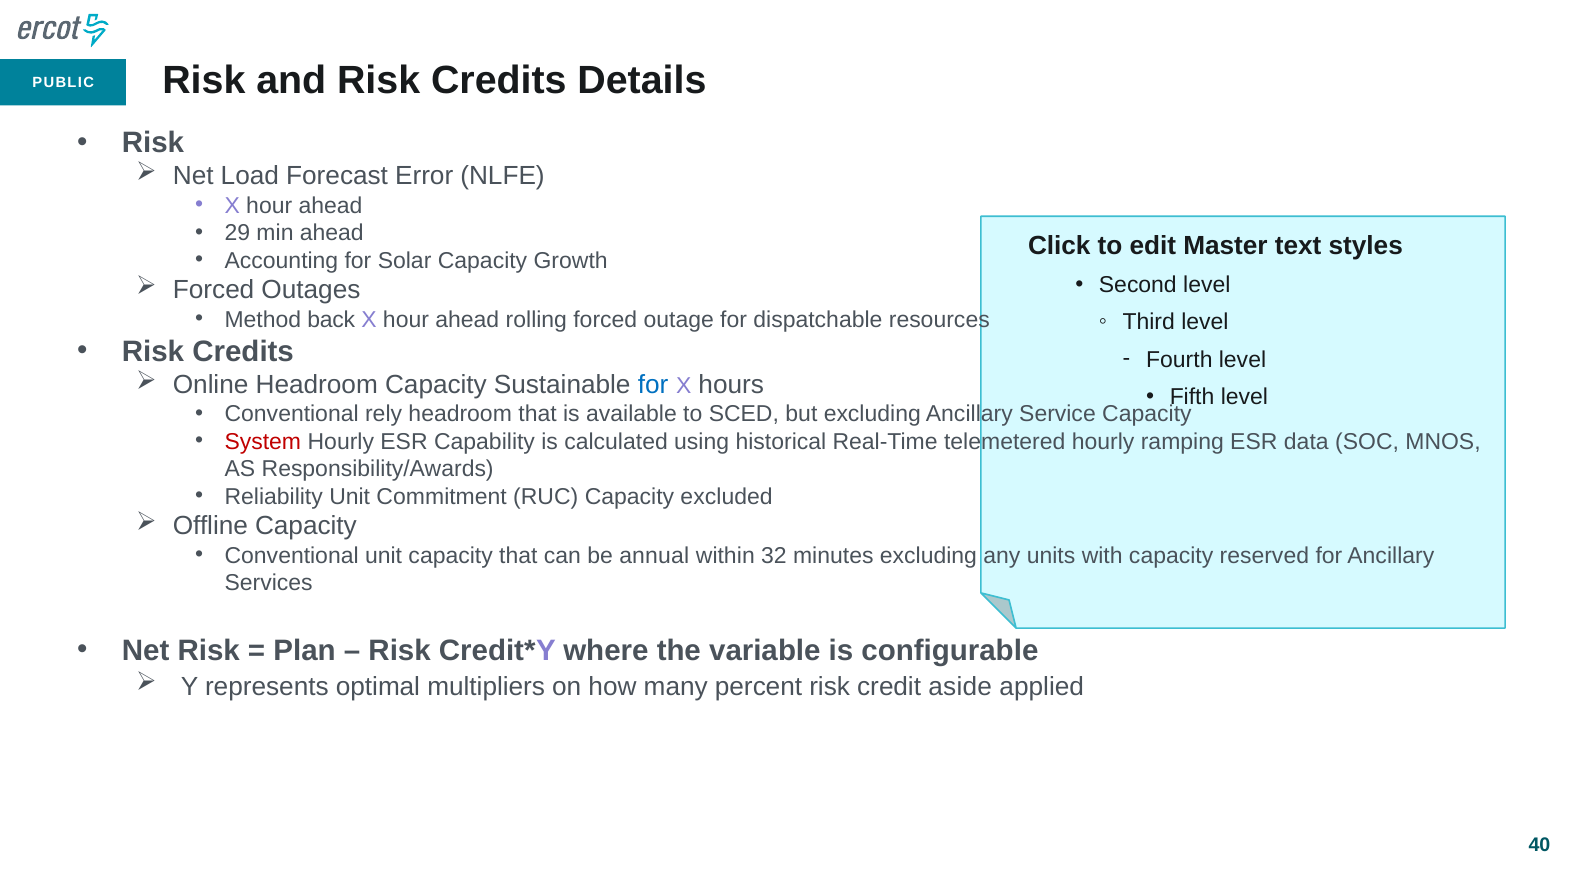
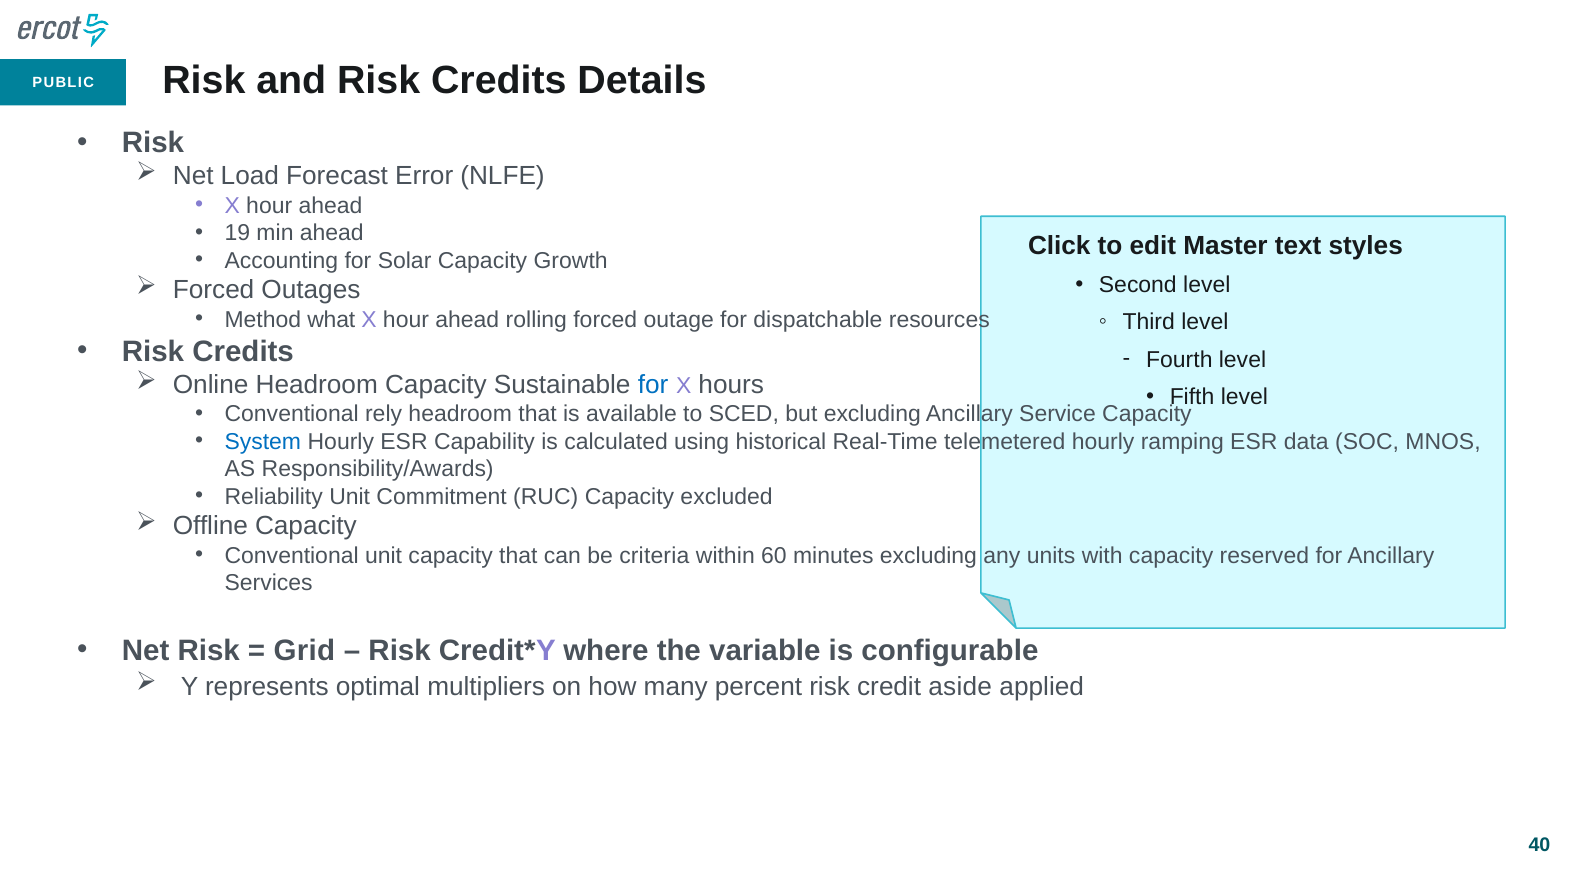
29: 29 -> 19 (237, 233)
back: back -> what (331, 320)
System colour: red -> blue (263, 442)
annual: annual -> criteria (654, 556)
32: 32 -> 60 (774, 556)
Plan: Plan -> Grid (304, 651)
